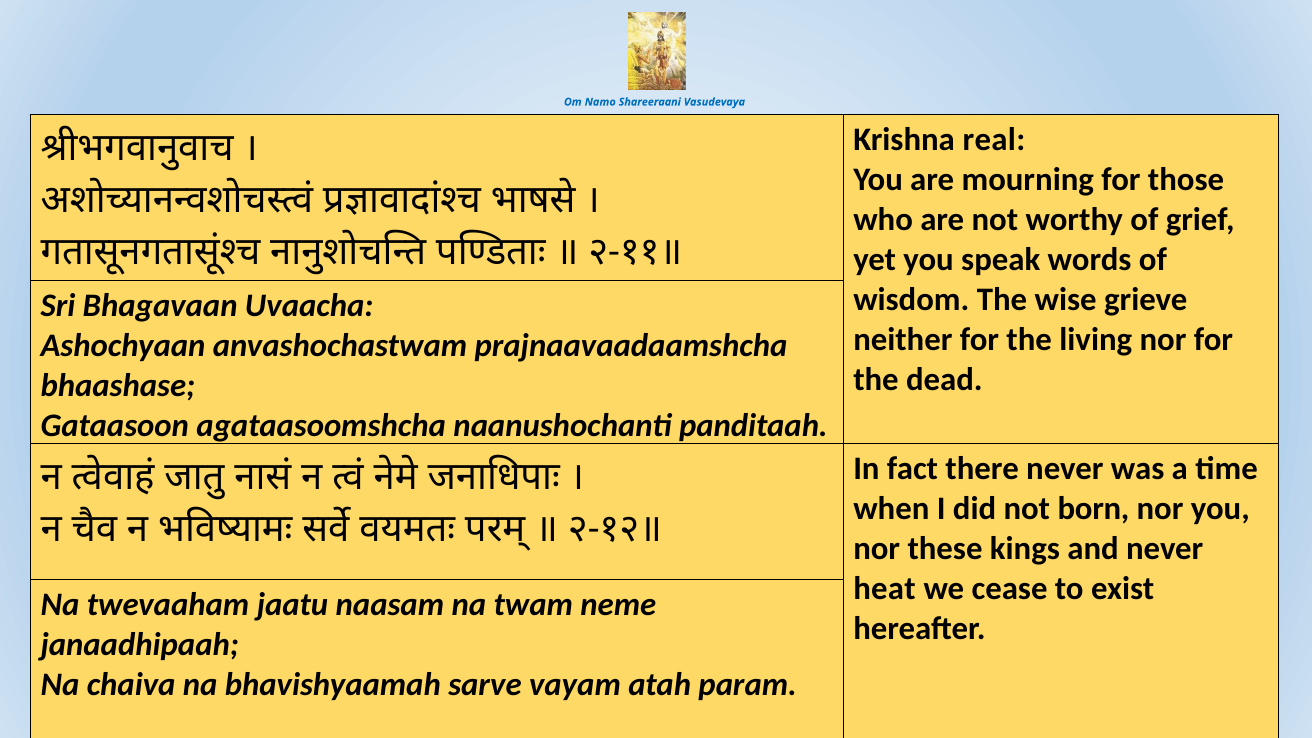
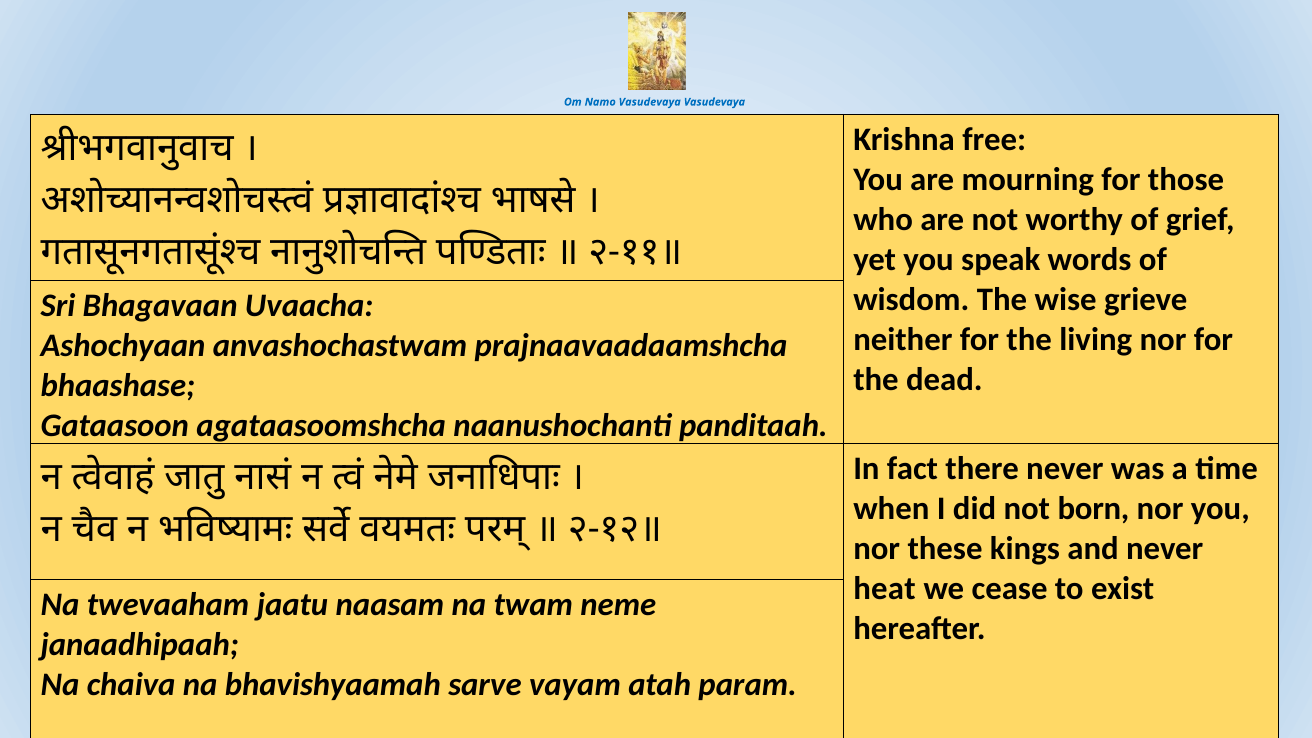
Namo Shareeraani: Shareeraani -> Vasudevaya (650, 102)
real: real -> free (994, 140)
